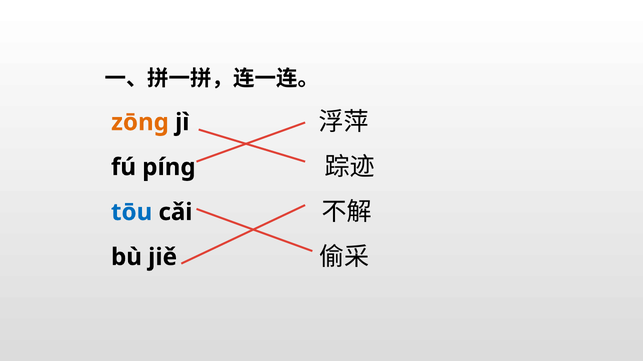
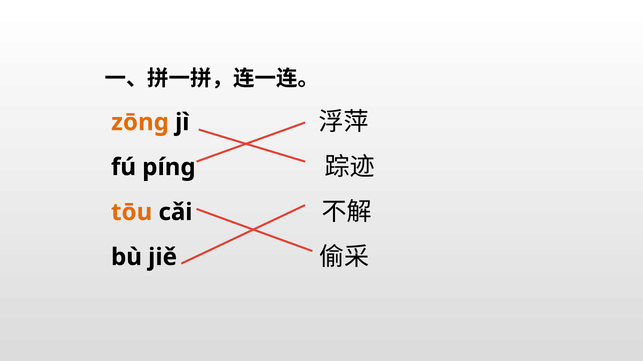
tōu colour: blue -> orange (132, 213)
